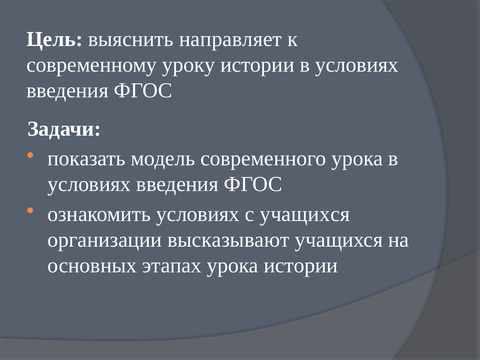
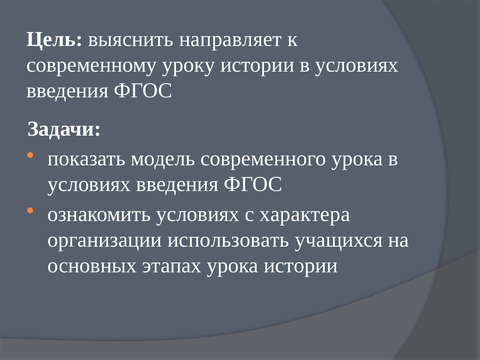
с учащихся: учащихся -> характера (305, 214)
высказывают: высказывают -> использовать (228, 240)
